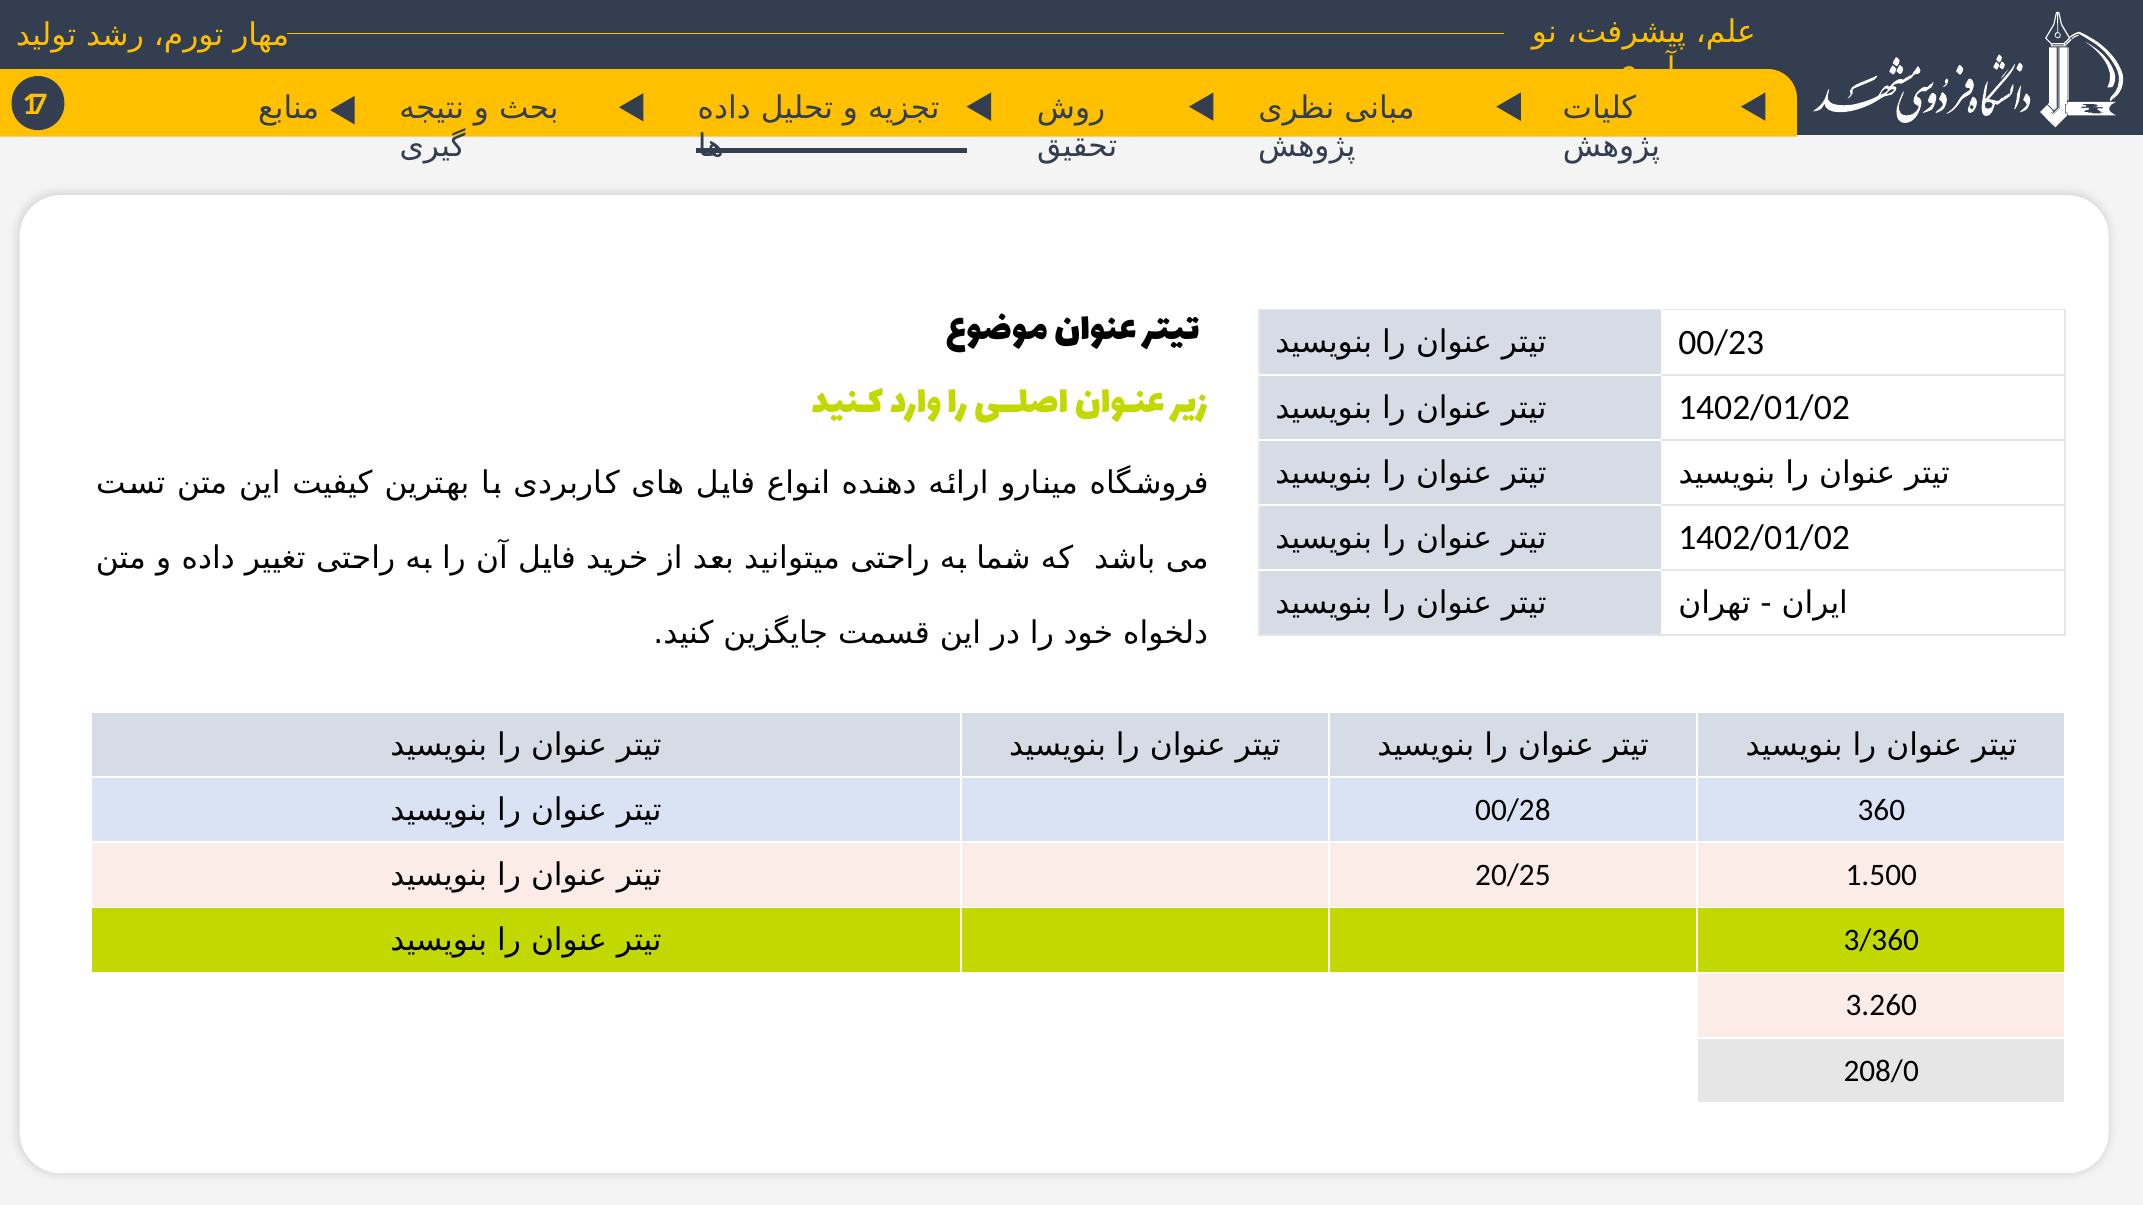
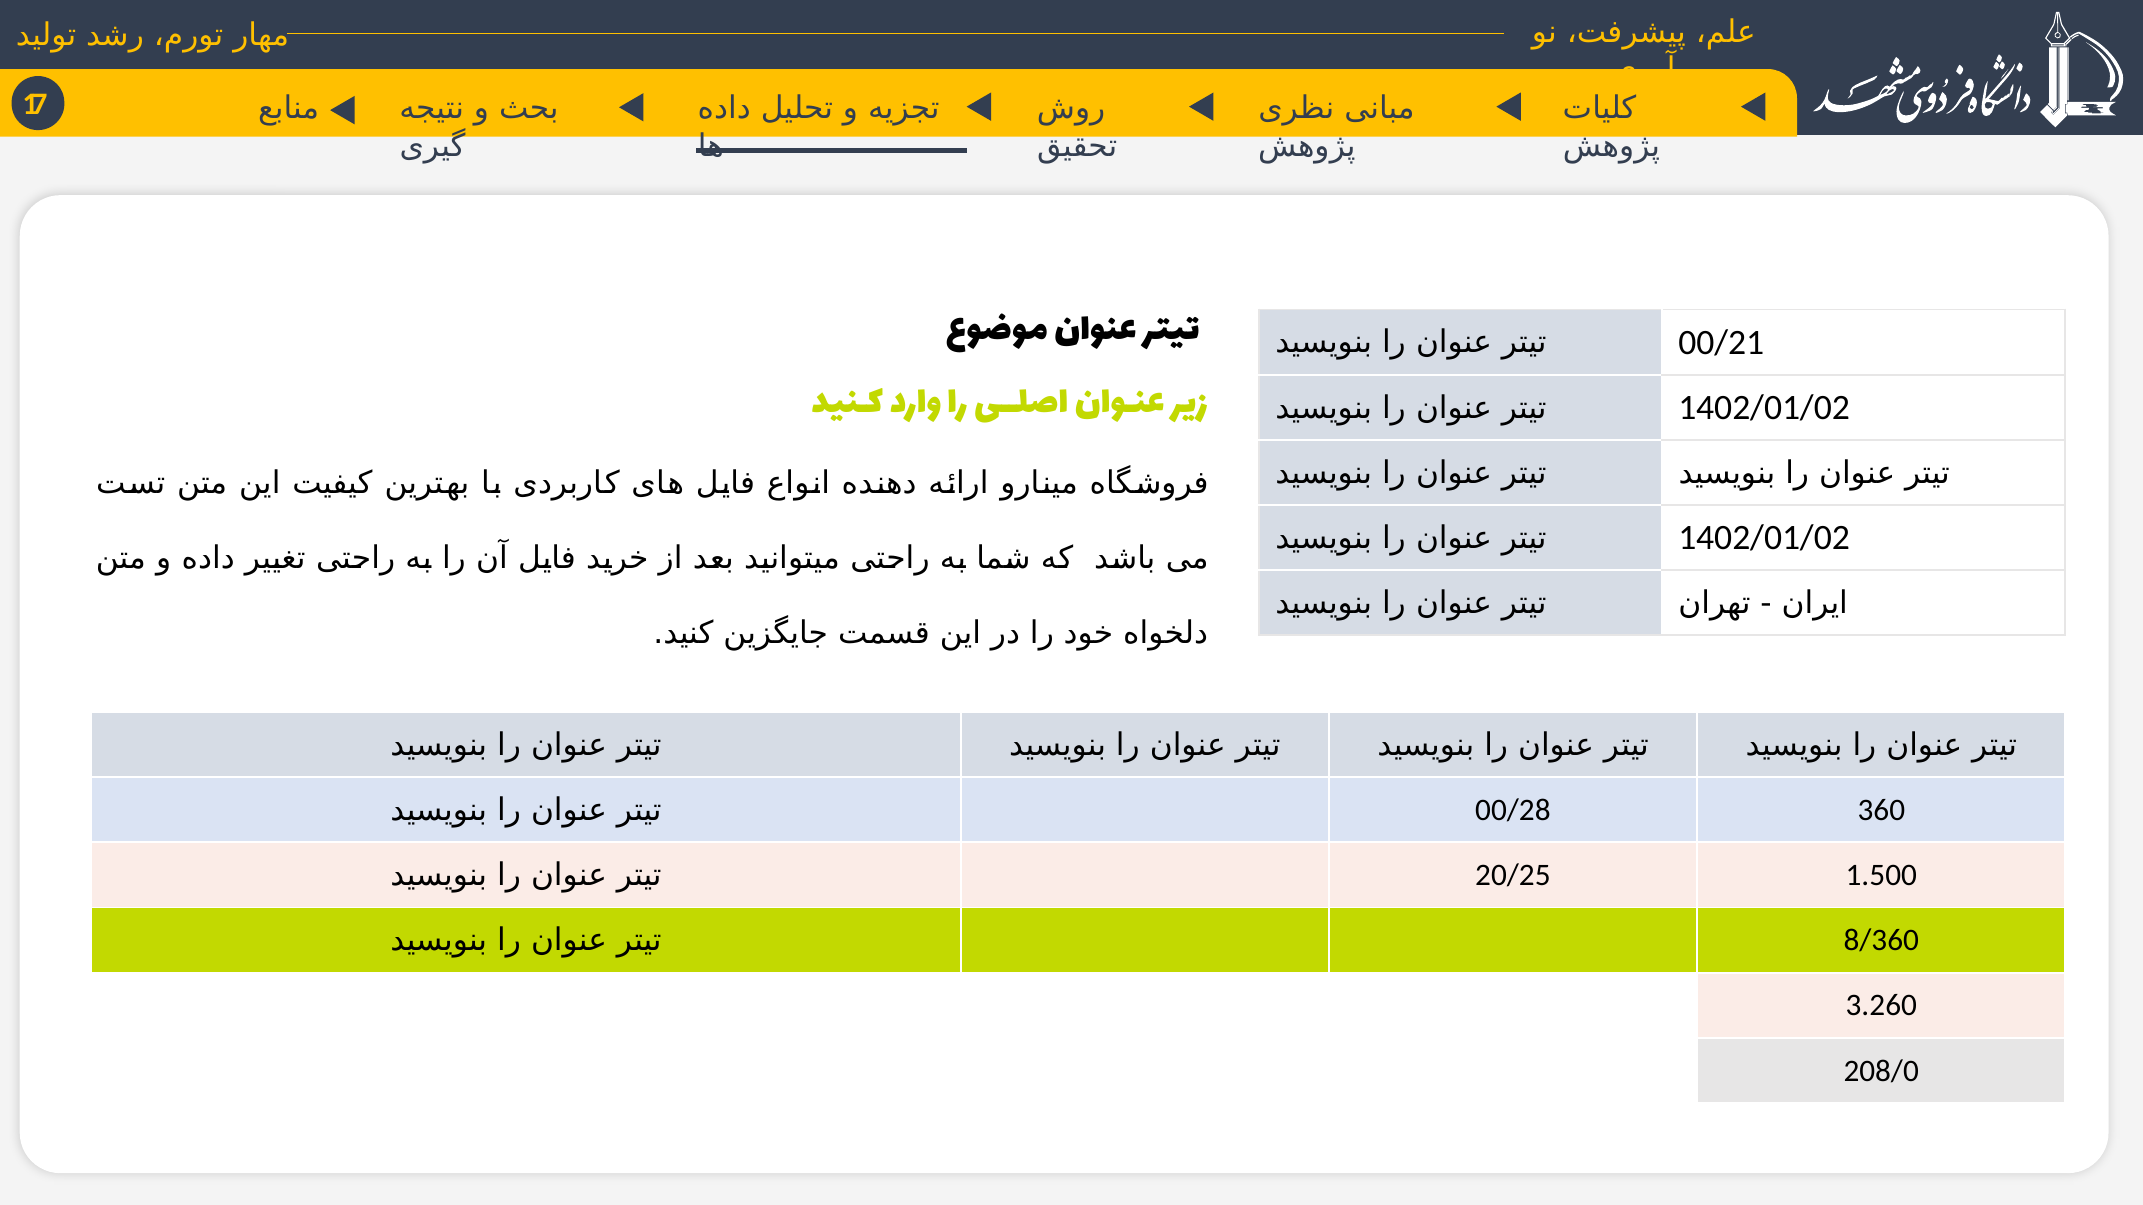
00/23: 00/23 -> 00/21 (1721, 343)
3/360: 3/360 -> 8/360 (1881, 941)
